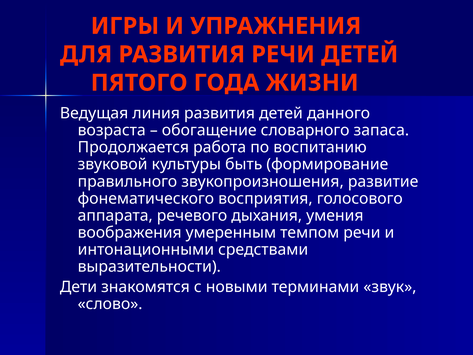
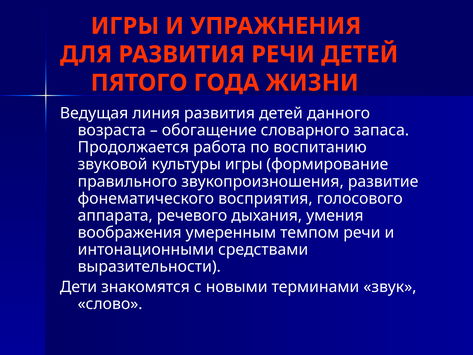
культуры быть: быть -> игры (244, 164)
